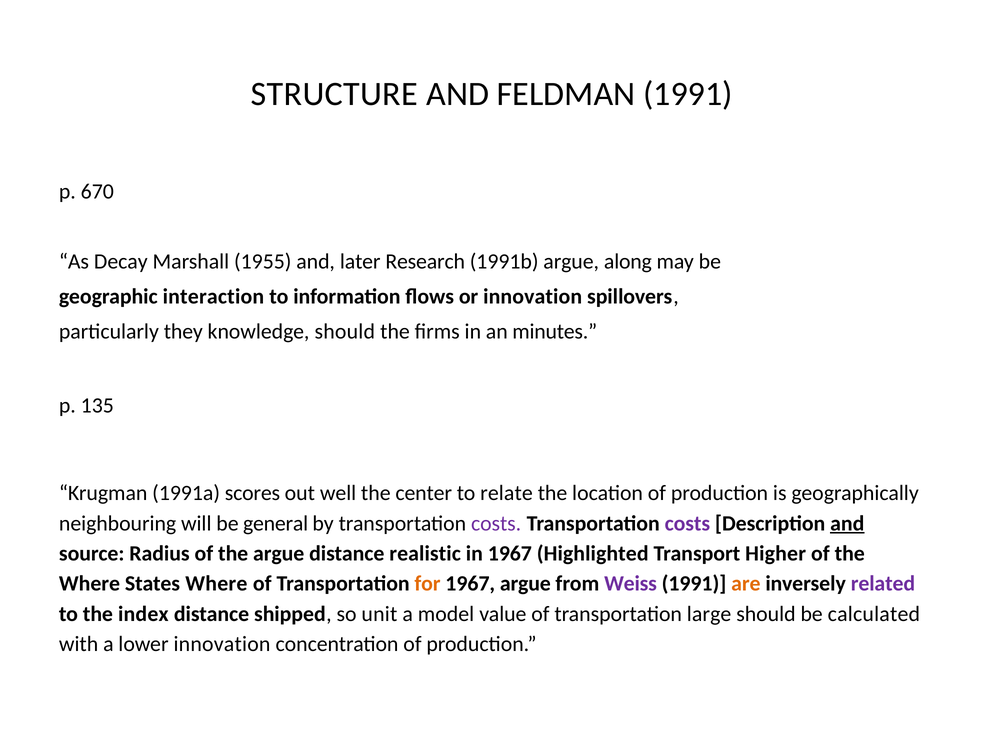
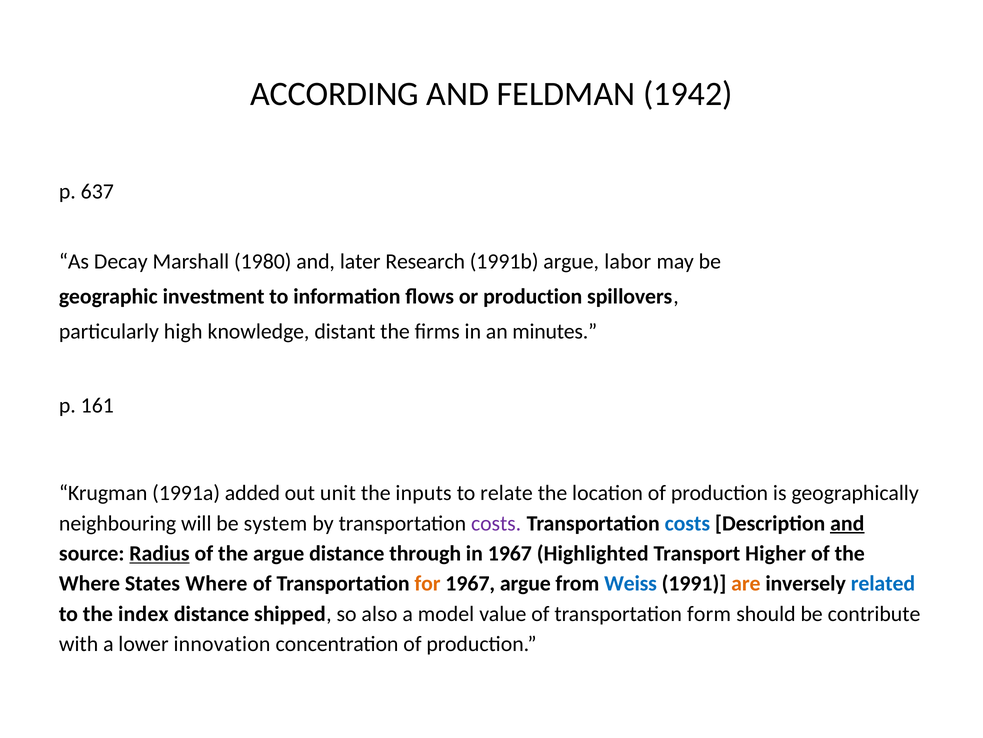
STRUCTURE: STRUCTURE -> ACCORDING (335, 94)
FELDMAN 1991: 1991 -> 1942 (688, 94)
670: 670 -> 637 (97, 192)
1955: 1955 -> 1980 (263, 261)
along: along -> labor (628, 261)
interaction: interaction -> investment (214, 296)
or innovation: innovation -> production (533, 296)
they: they -> high (183, 331)
knowledge should: should -> distant (345, 331)
135: 135 -> 161 (97, 405)
scores: scores -> added (252, 493)
well: well -> unit (338, 493)
center: center -> inputs (424, 493)
general: general -> system (275, 523)
costs colour: purple -> blue (687, 523)
Radius underline: none -> present (160, 553)
realistic: realistic -> through (425, 553)
Weiss colour: purple -> blue (631, 583)
related colour: purple -> blue (883, 583)
unit: unit -> also (379, 613)
large: large -> form (709, 613)
calculated: calculated -> contribute (874, 613)
